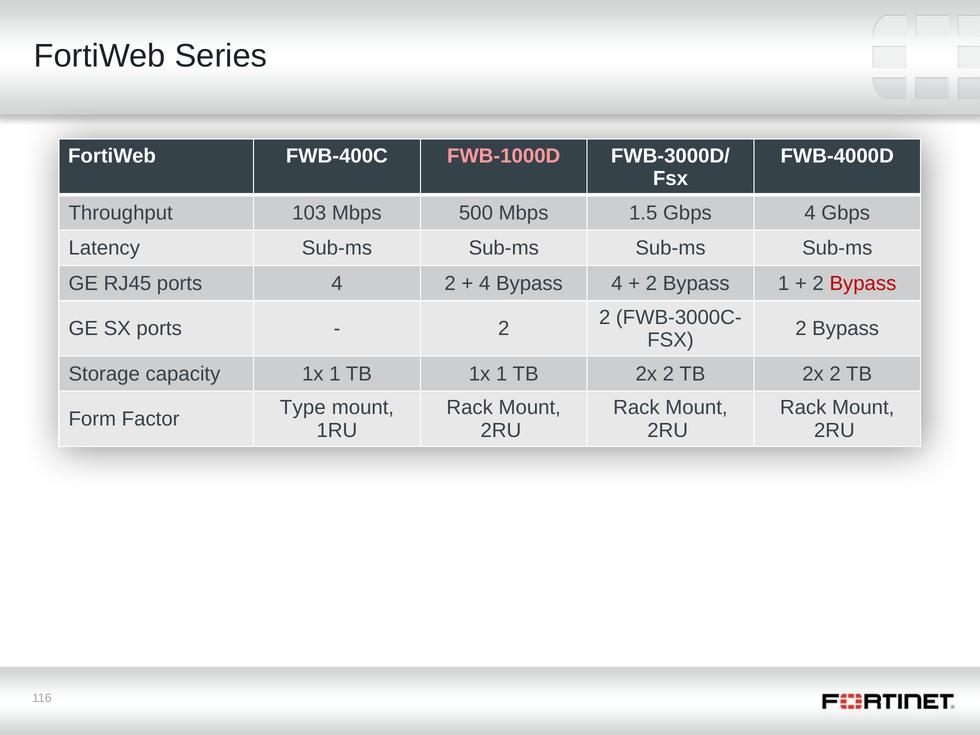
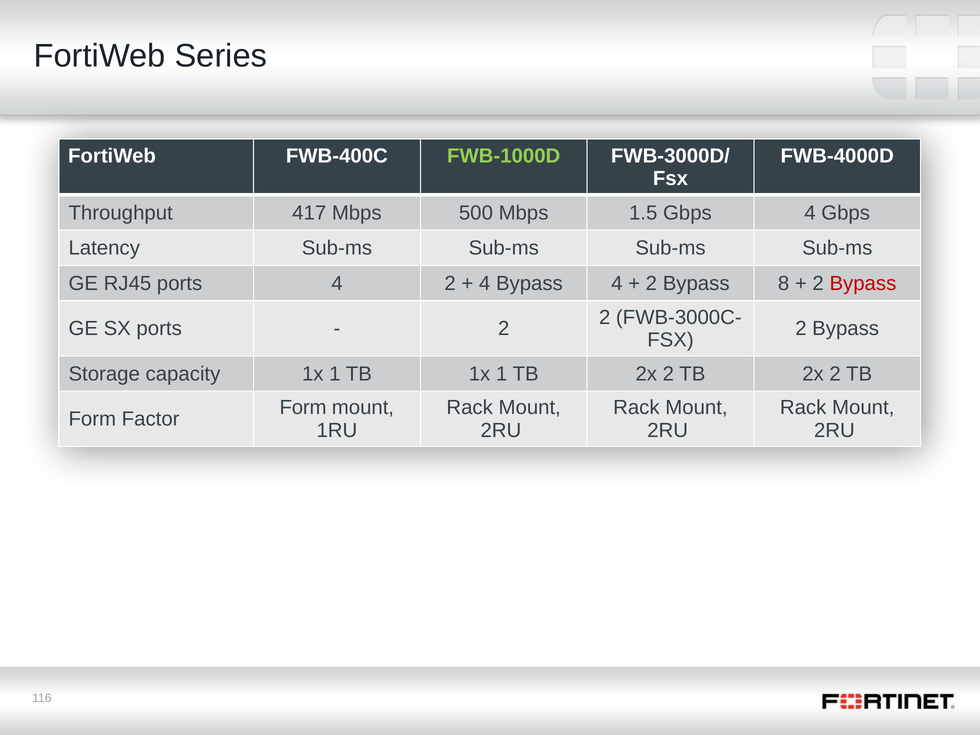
FWB-1000D colour: pink -> light green (504, 156)
103: 103 -> 417 (309, 213)
Bypass 1: 1 -> 8 (784, 283)
Type: Type -> Form (303, 408)
